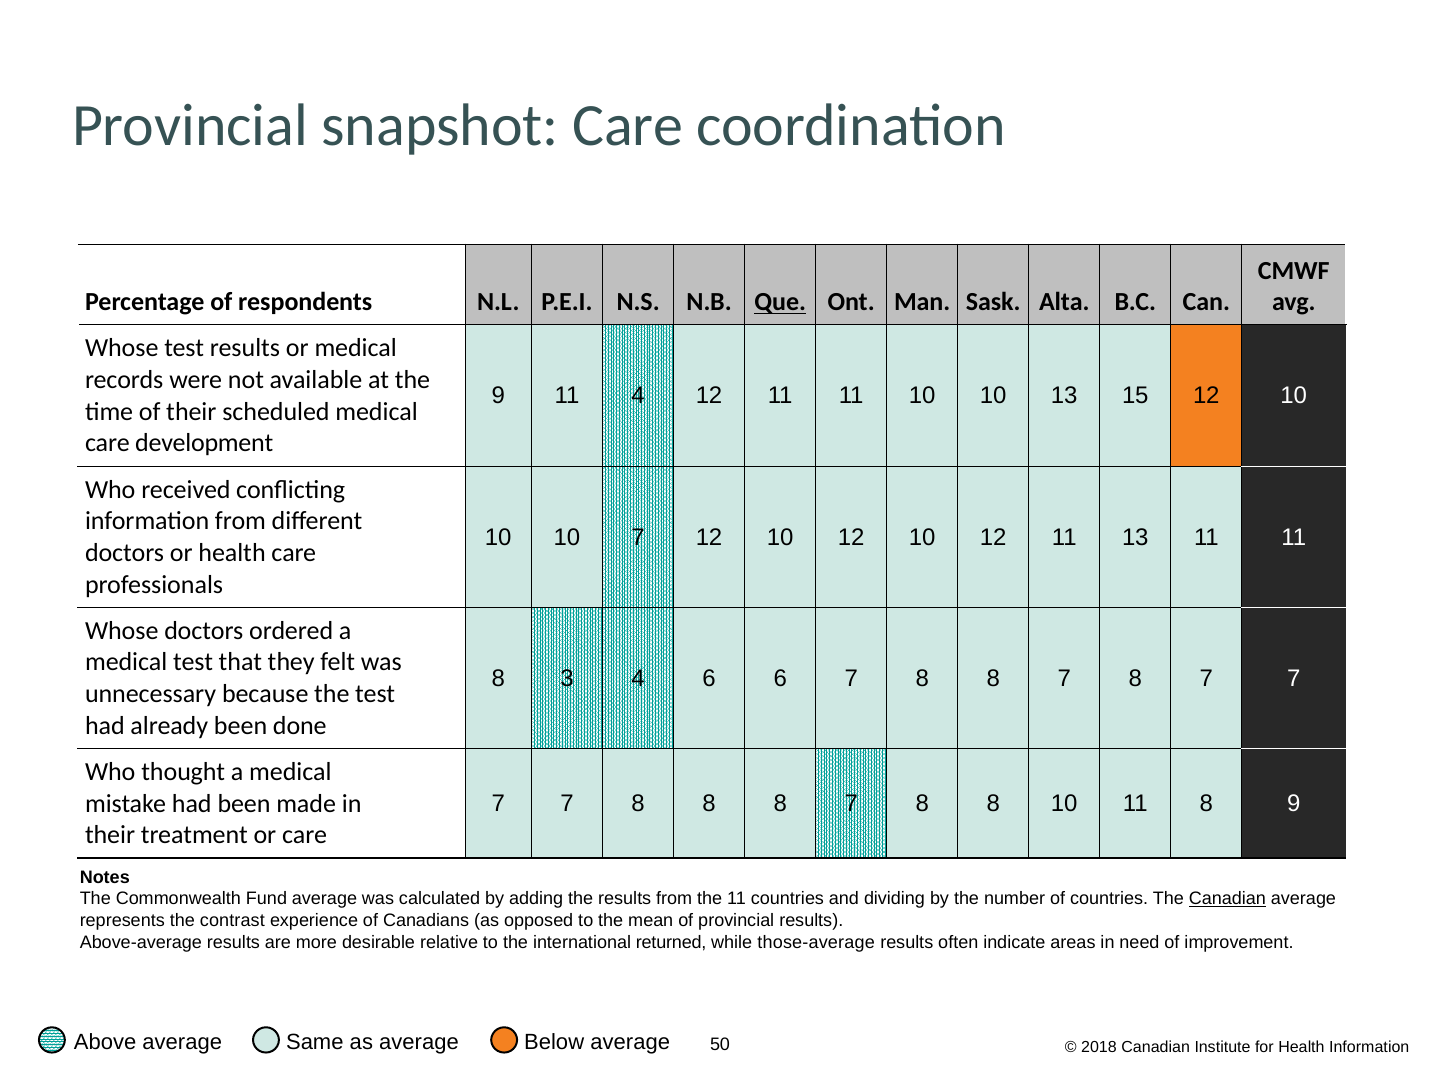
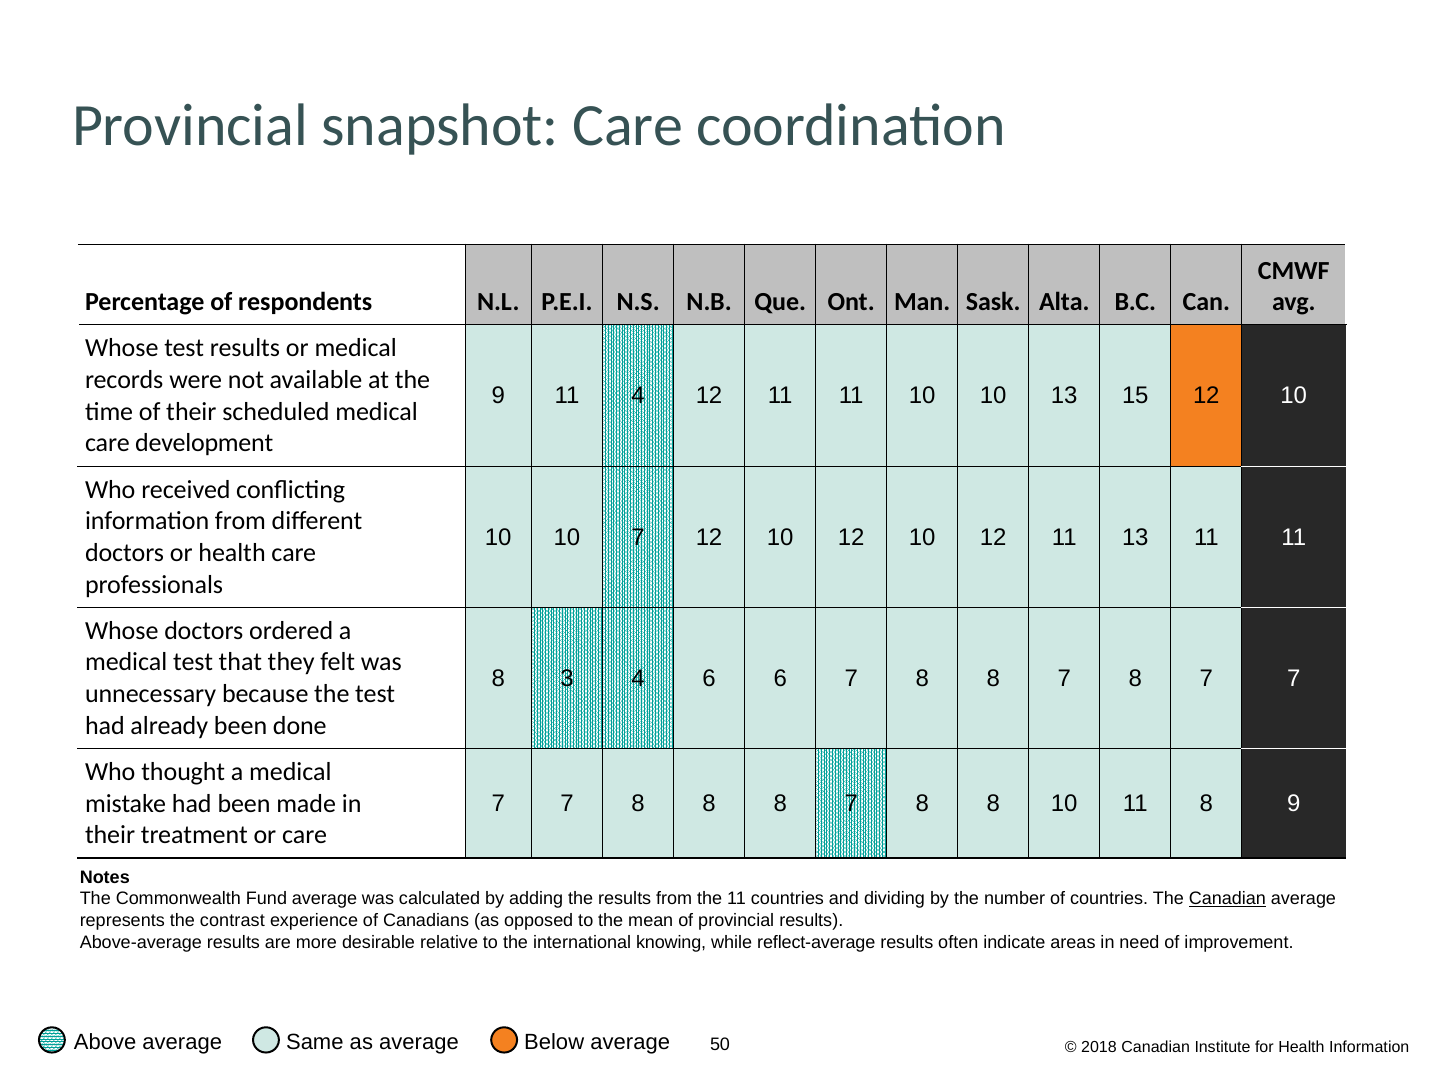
Que underline: present -> none (780, 302)
returned: returned -> knowing (671, 942)
those-average: those-average -> reflect-average (816, 942)
